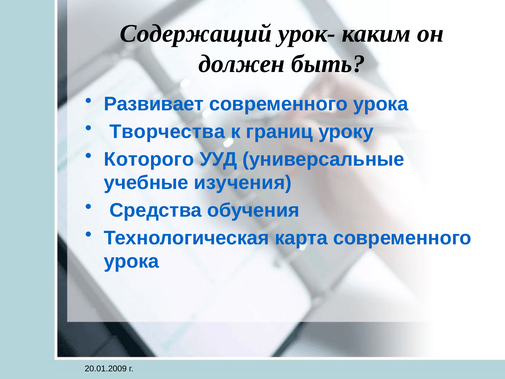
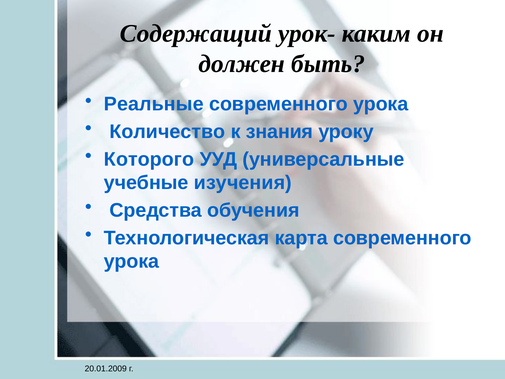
Развивает: Развивает -> Реальные (154, 104)
Творчества: Творчества -> Количество (167, 132)
границ: границ -> знания (280, 132)
